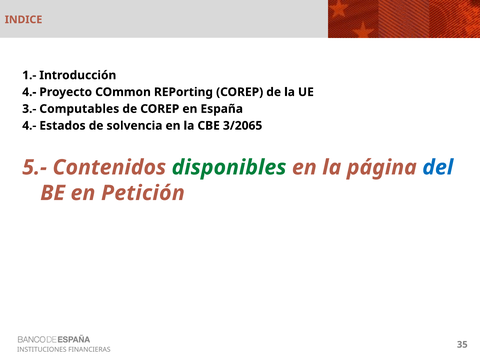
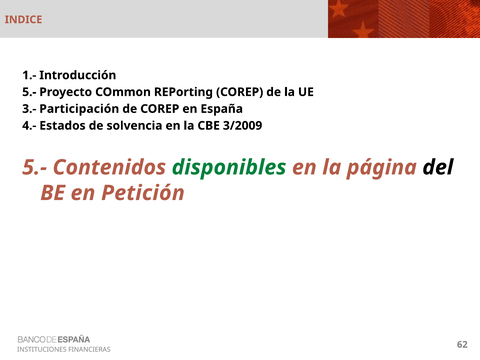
4.-: 4.- -> 5.- (29, 92)
Computables: Computables -> Participación (79, 109)
3/2065: 3/2065 -> 3/2009 (243, 126)
del colour: blue -> black (438, 167)
35: 35 -> 62 (462, 345)
